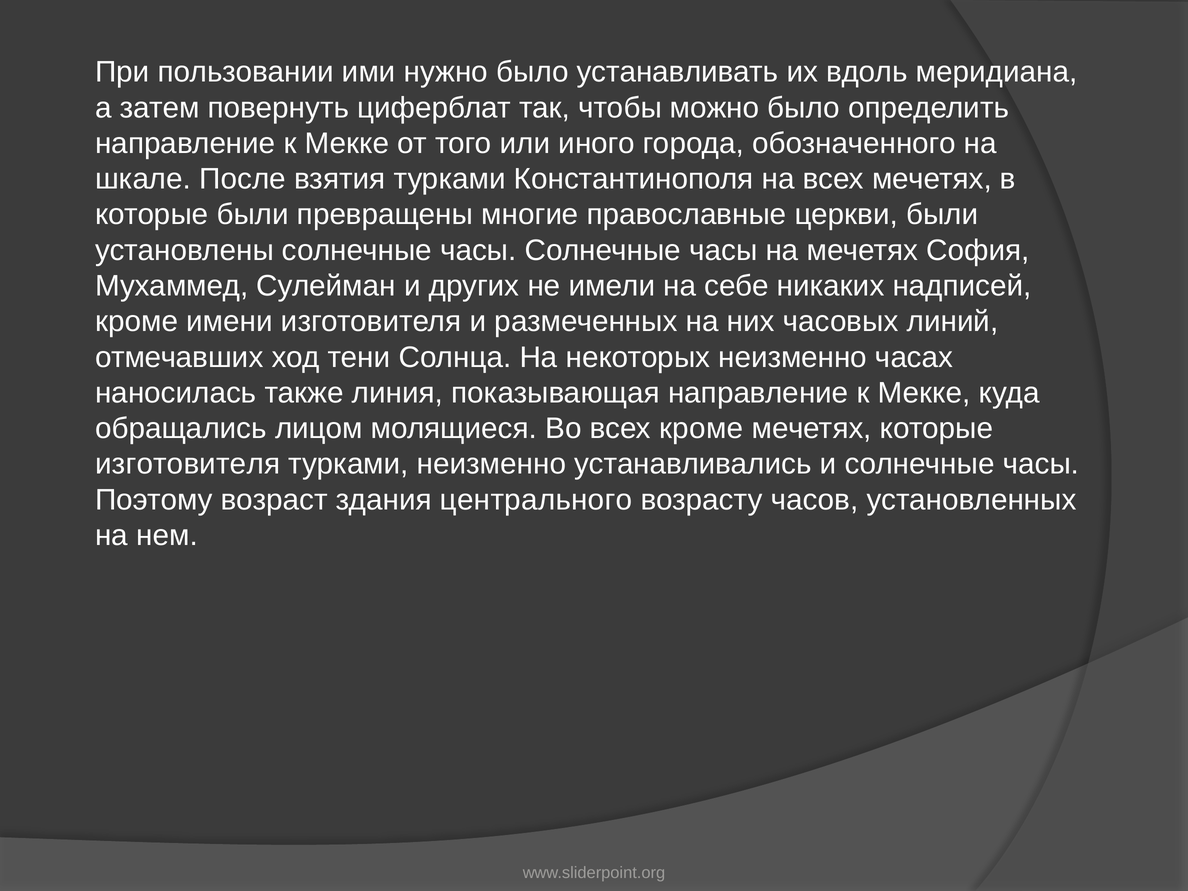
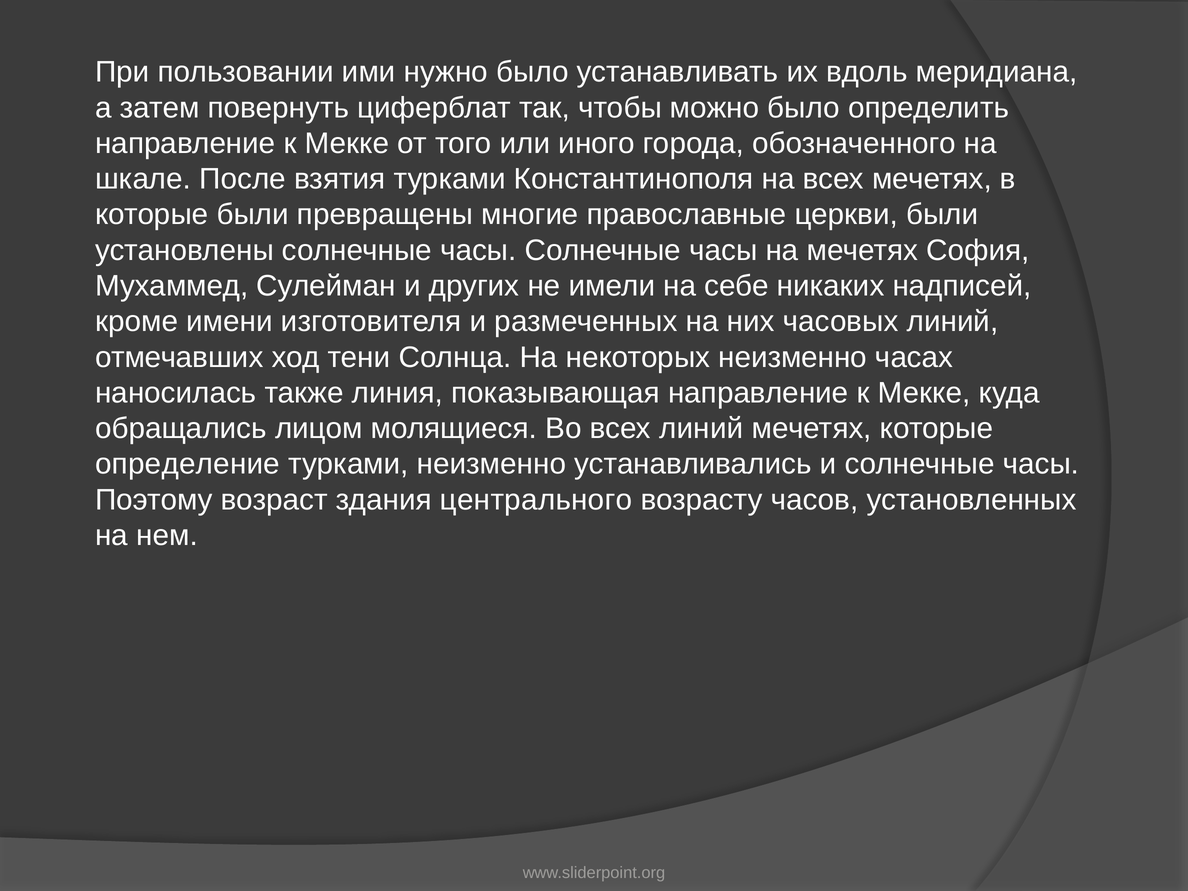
всех кроме: кроме -> линий (701, 428)
изготовителя: изготовителя -> определение (188, 464)
